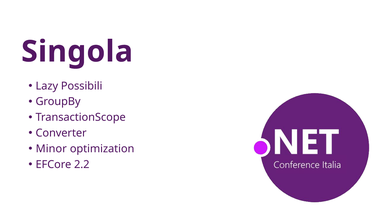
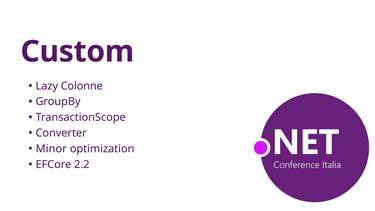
Singola: Singola -> Custom (77, 52)
Possibili: Possibili -> Colonne (82, 86)
